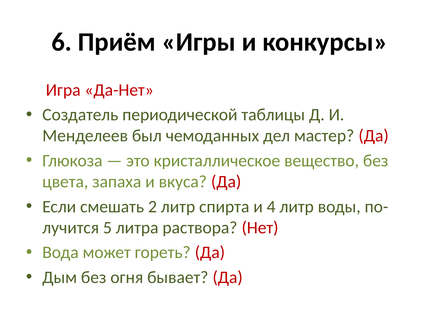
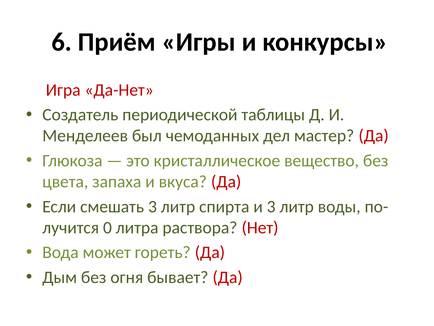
смешать 2: 2 -> 3 (153, 206)
и 4: 4 -> 3 (271, 206)
5: 5 -> 0 (107, 227)
